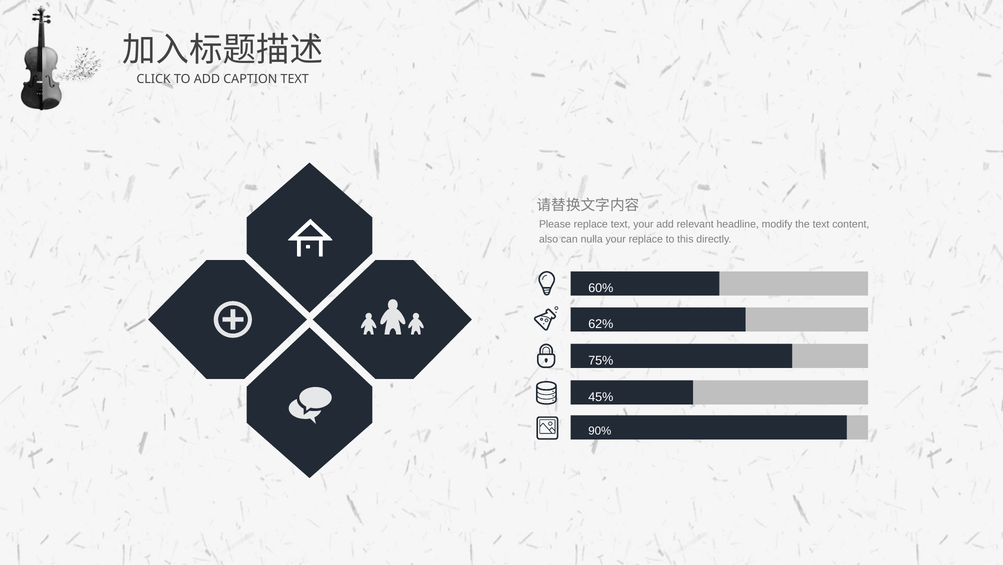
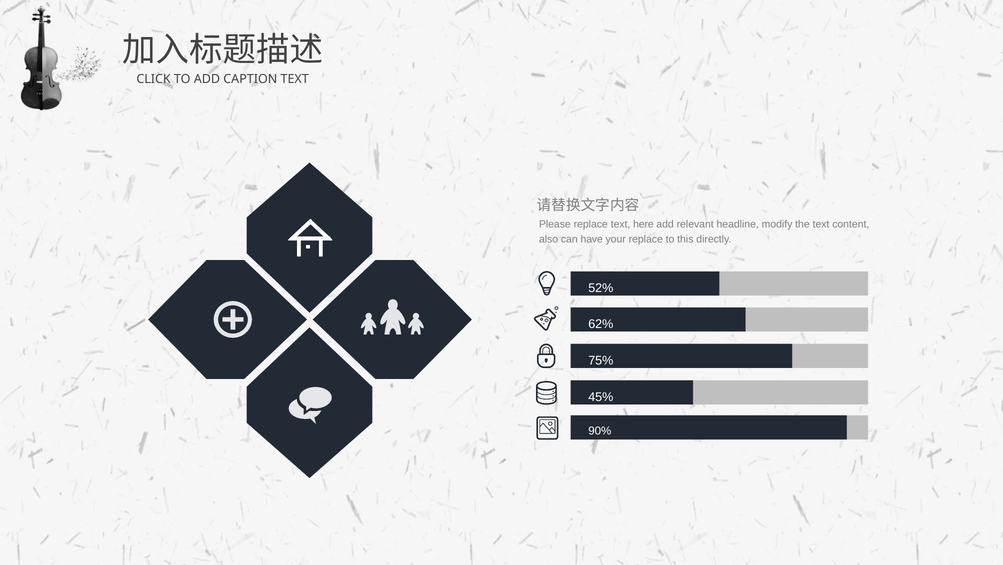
text your: your -> here (643, 224)
nulla: nulla -> have (592, 239)
60%: 60% -> 52% (601, 288)
